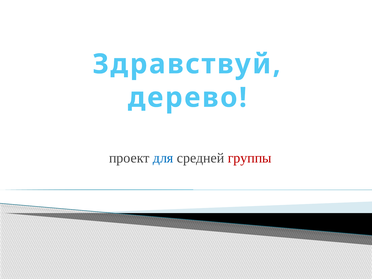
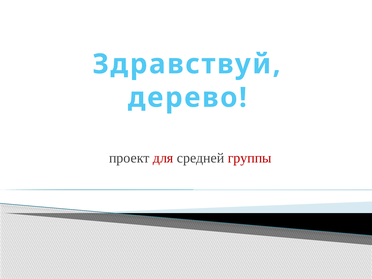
для colour: blue -> red (163, 158)
